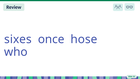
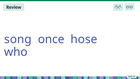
sixes: sixes -> song (18, 39)
